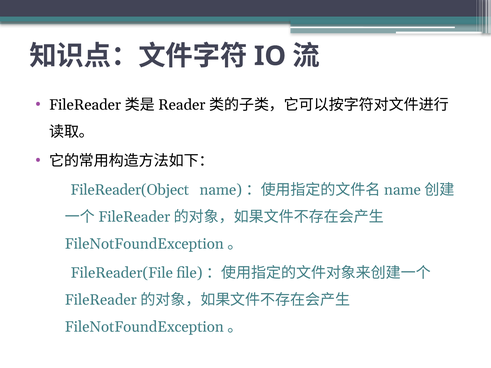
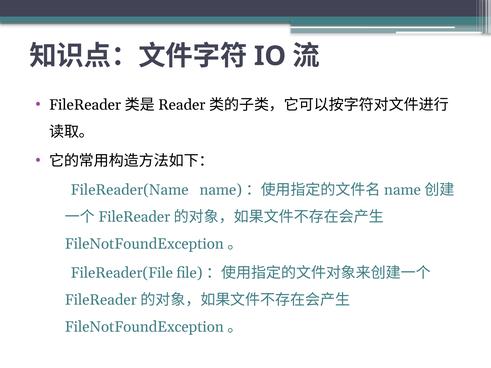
FileReader(Object: FileReader(Object -> FileReader(Name (130, 190)
